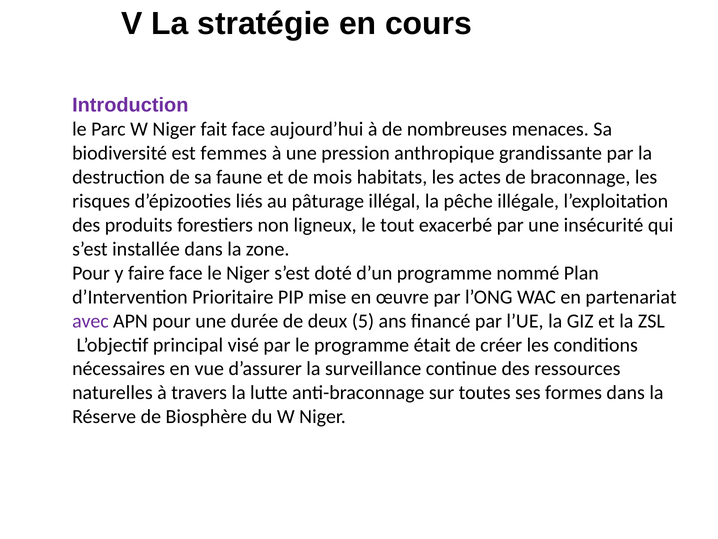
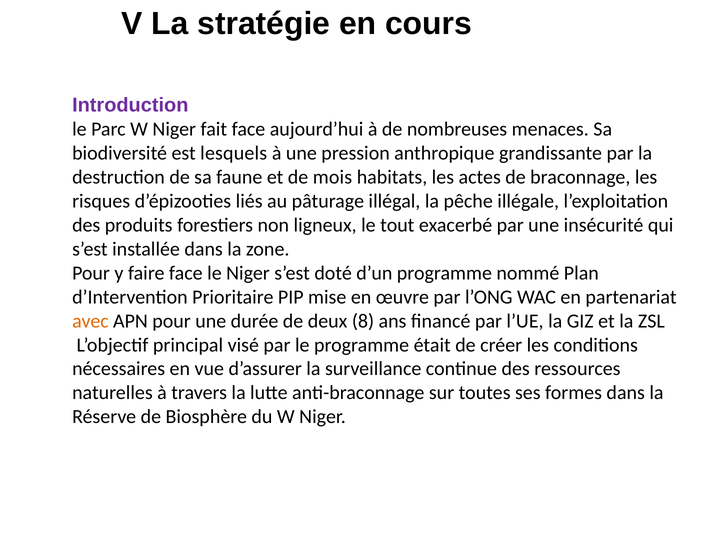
femmes: femmes -> lesquels (234, 153)
avec colour: purple -> orange (90, 321)
5: 5 -> 8 (363, 321)
